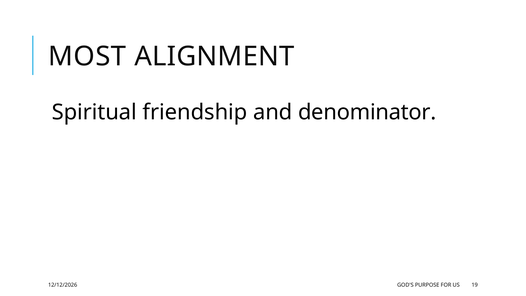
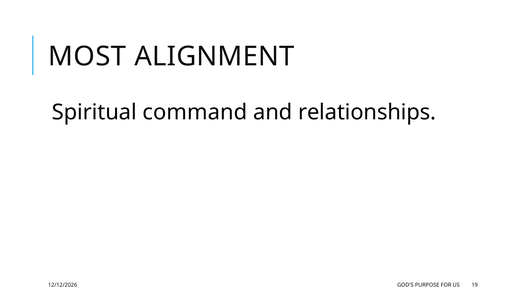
friendship: friendship -> command (195, 112)
denominator: denominator -> relationships (367, 112)
